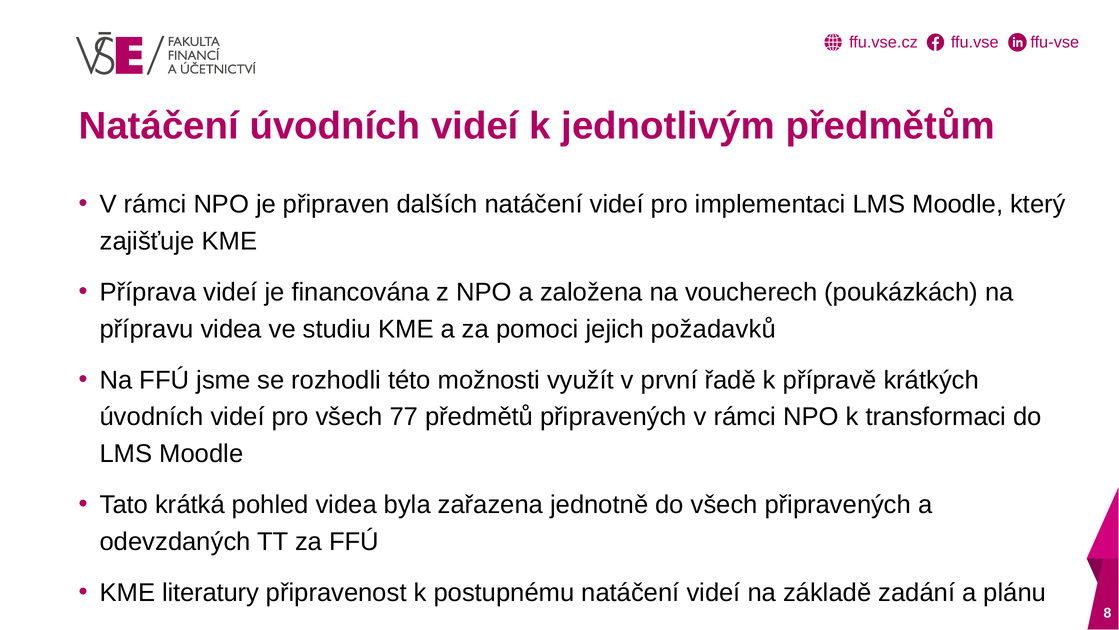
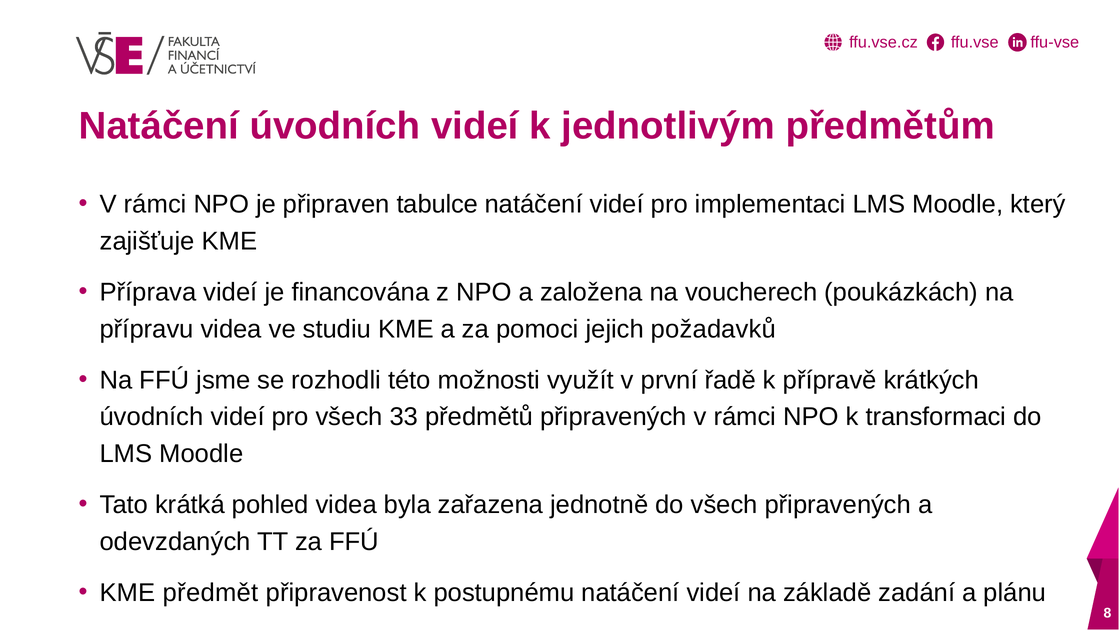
dalších: dalších -> tabulce (437, 204)
77: 77 -> 33 (404, 417)
literatury: literatury -> předmět (210, 592)
